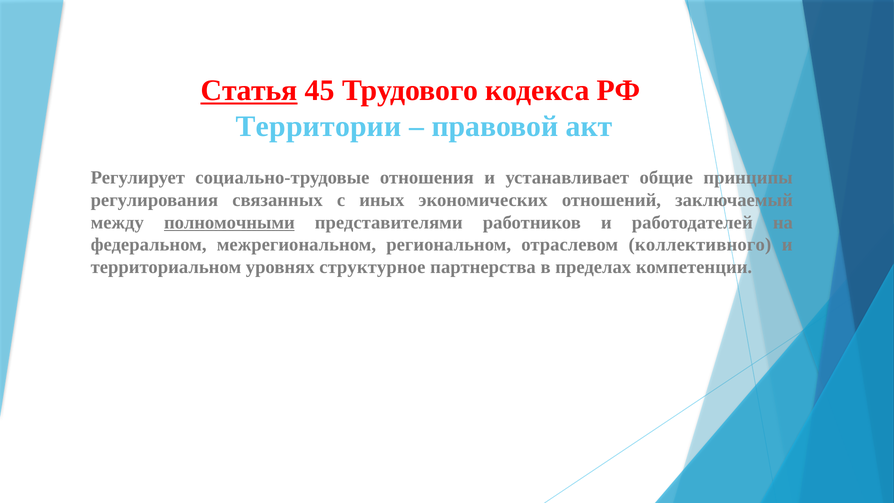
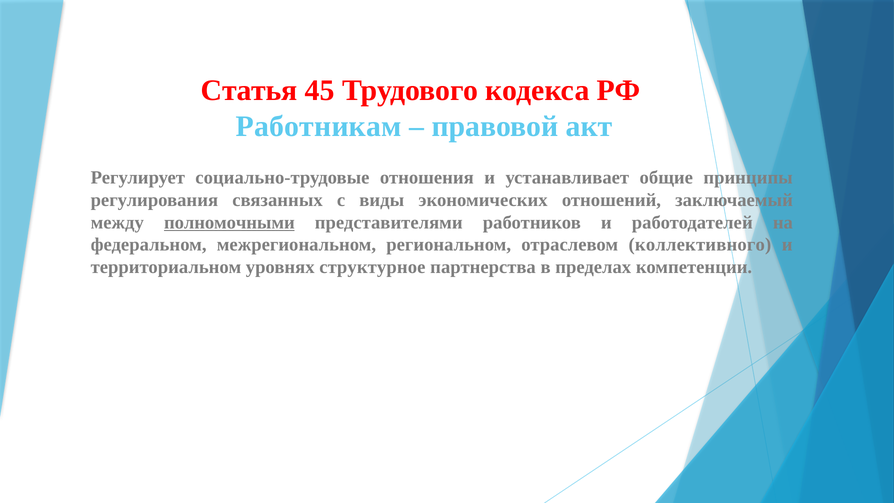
Статья underline: present -> none (249, 91)
Территории: Территории -> Работникам (319, 126)
иных: иных -> виды (382, 200)
